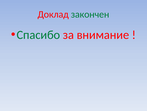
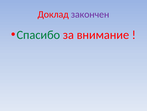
закончен colour: green -> purple (90, 14)
